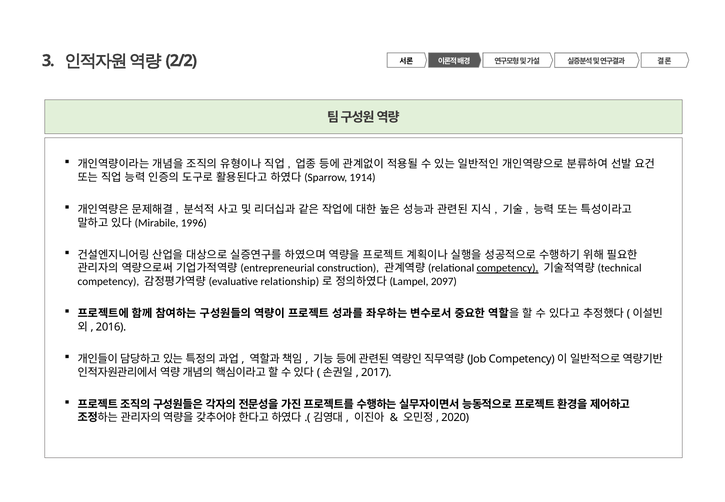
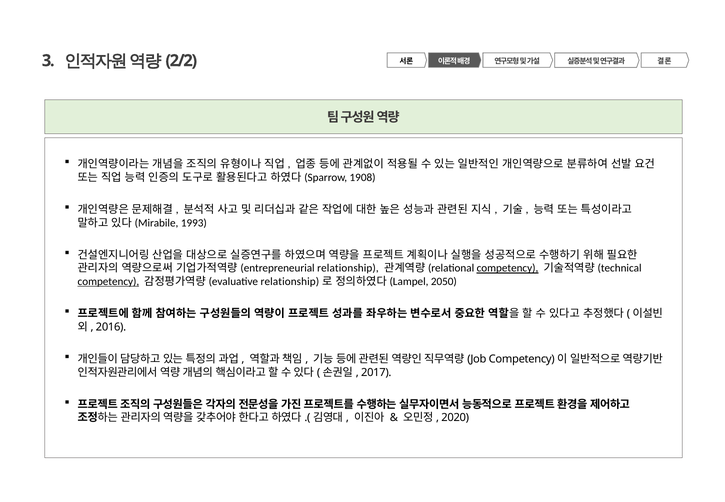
1914: 1914 -> 1908 (363, 177)
1996: 1996 -> 1993 (194, 223)
construction: construction -> relationship (348, 268)
competency underline: none -> present (108, 282)
2097: 2097 -> 2050 (444, 282)
